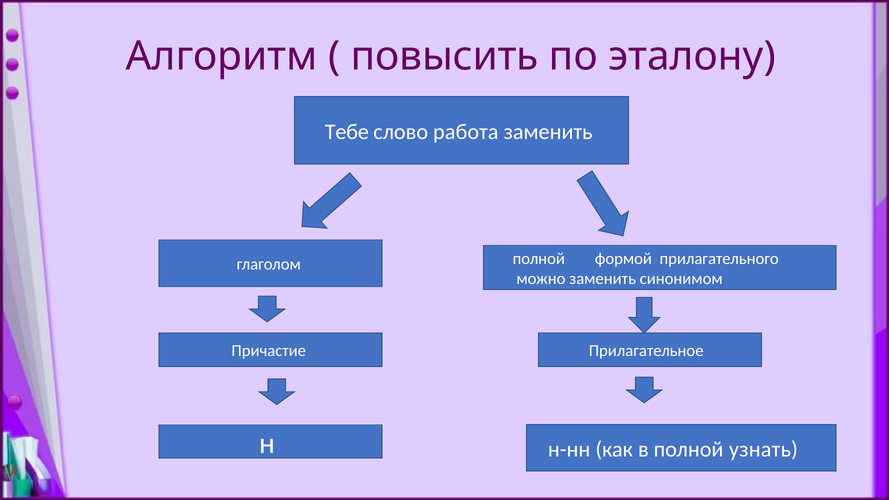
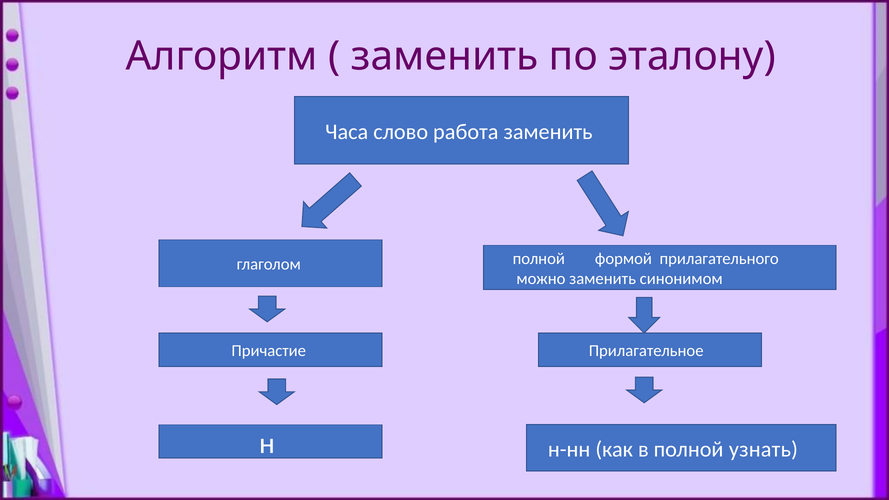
повысить: повысить -> заменить (445, 56)
Тебе: Тебе -> Часа (347, 132)
